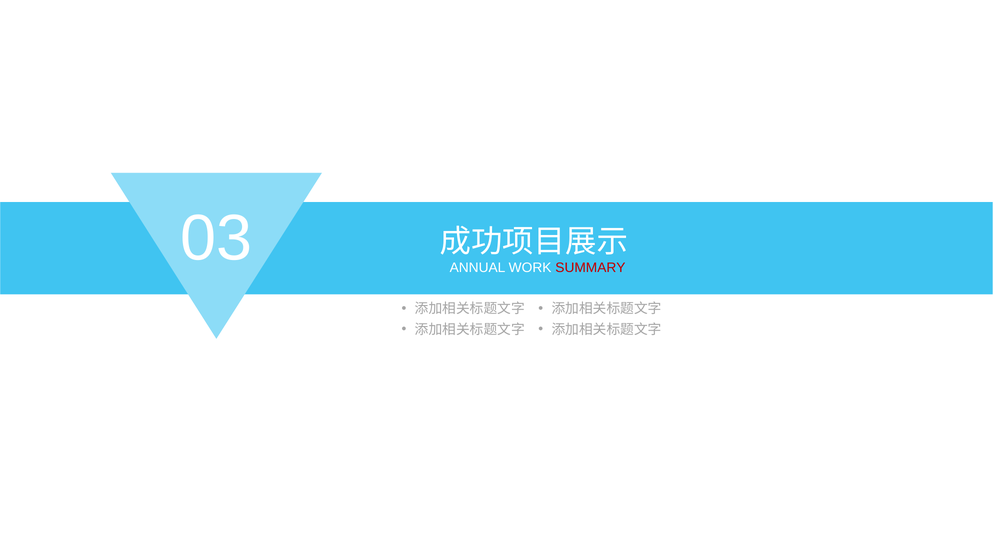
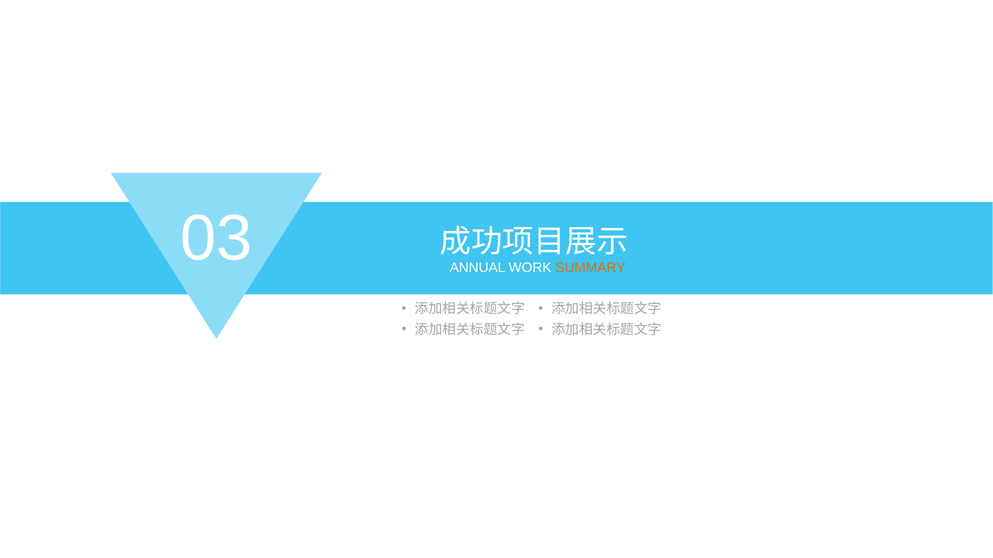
SUMMARY colour: red -> orange (590, 268)
